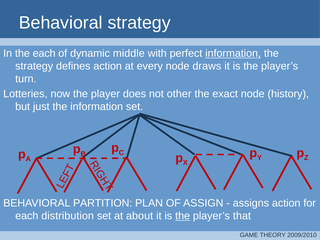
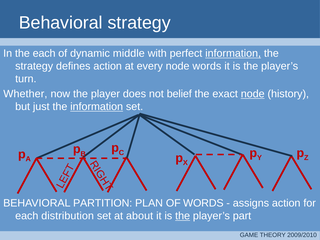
node draws: draws -> words (207, 66)
Lotteries: Lotteries -> Whether (25, 94)
other: other -> belief (179, 94)
node underline: none -> present (253, 94)
information underline: none -> present (97, 107)
OF ASSIGN: ASSIGN -> WORDS (203, 203)
that: that -> part (242, 216)
